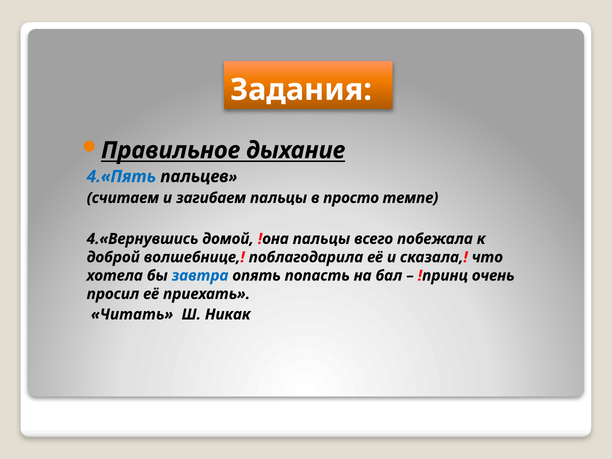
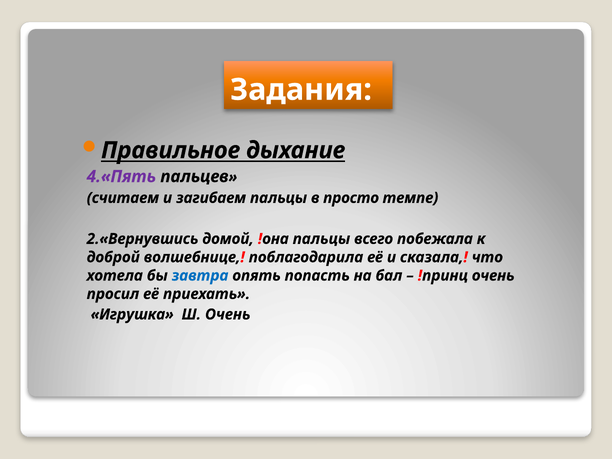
4.«Пять colour: blue -> purple (121, 177)
4.«Вернувшись: 4.«Вернувшись -> 2.«Вернувшись (143, 239)
Читать: Читать -> Игрушка (132, 314)
Ш Никак: Никак -> Очень (228, 314)
